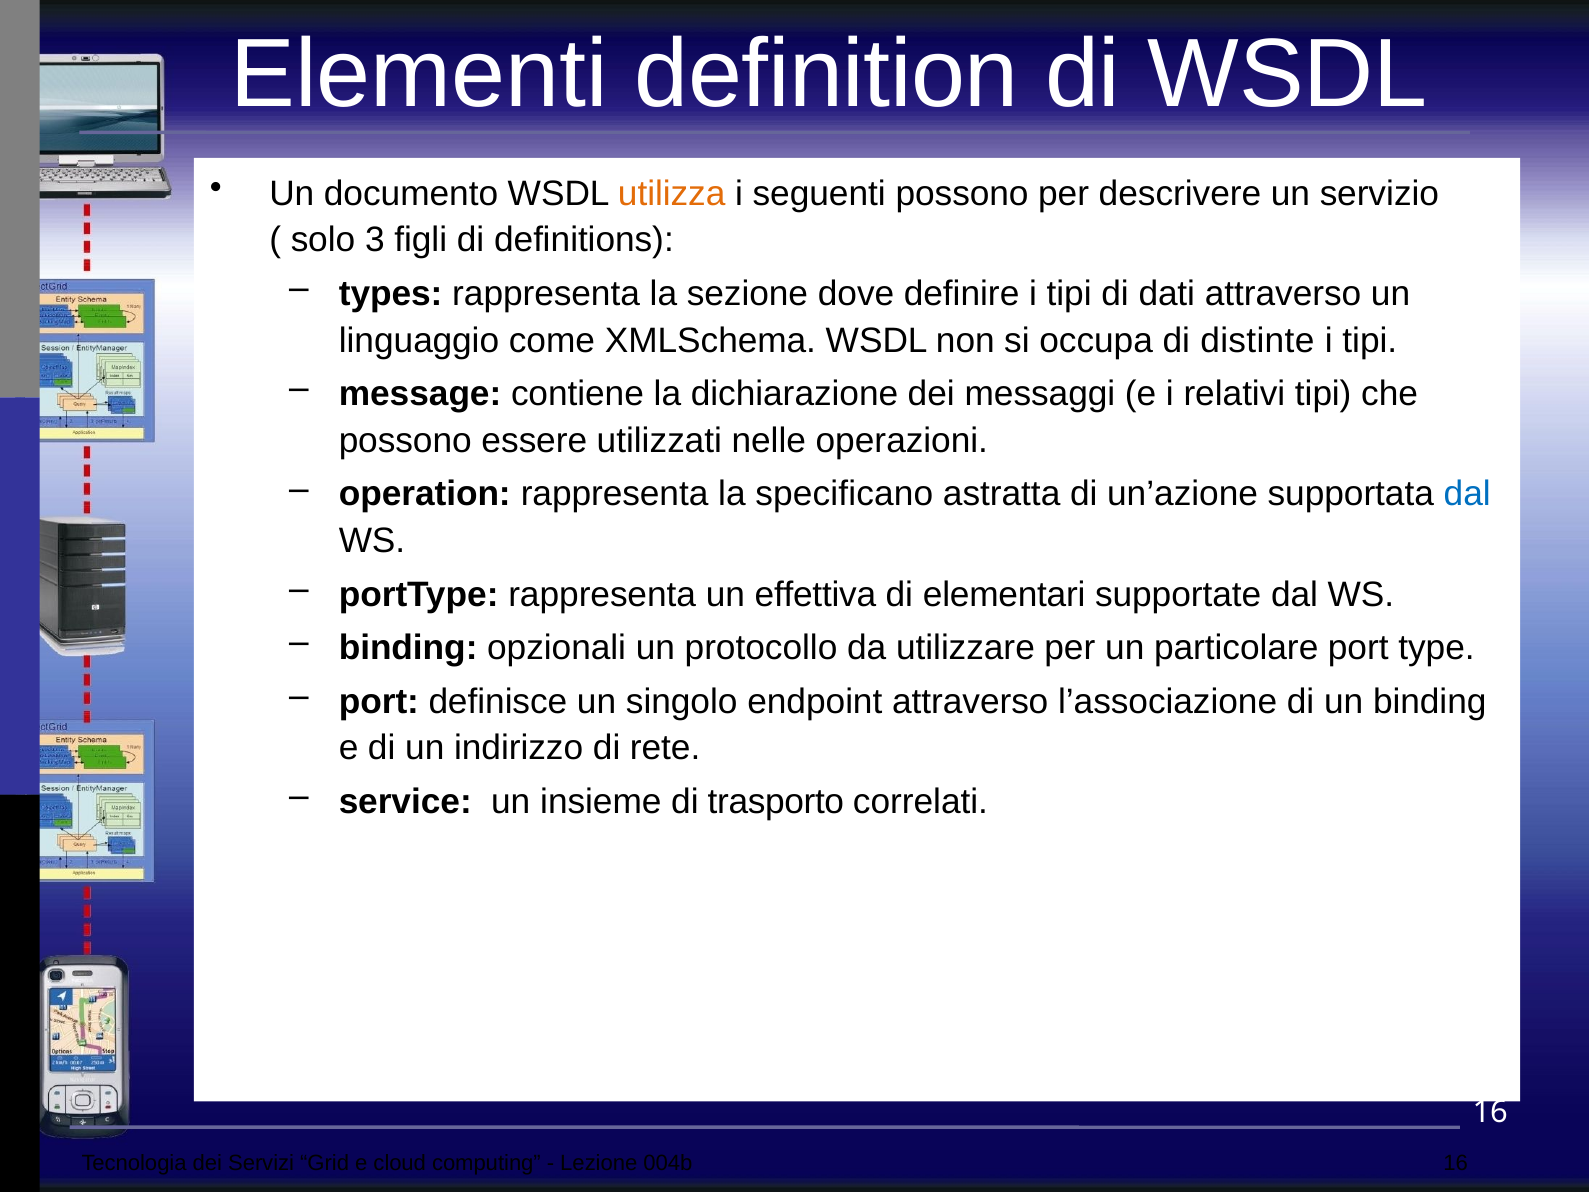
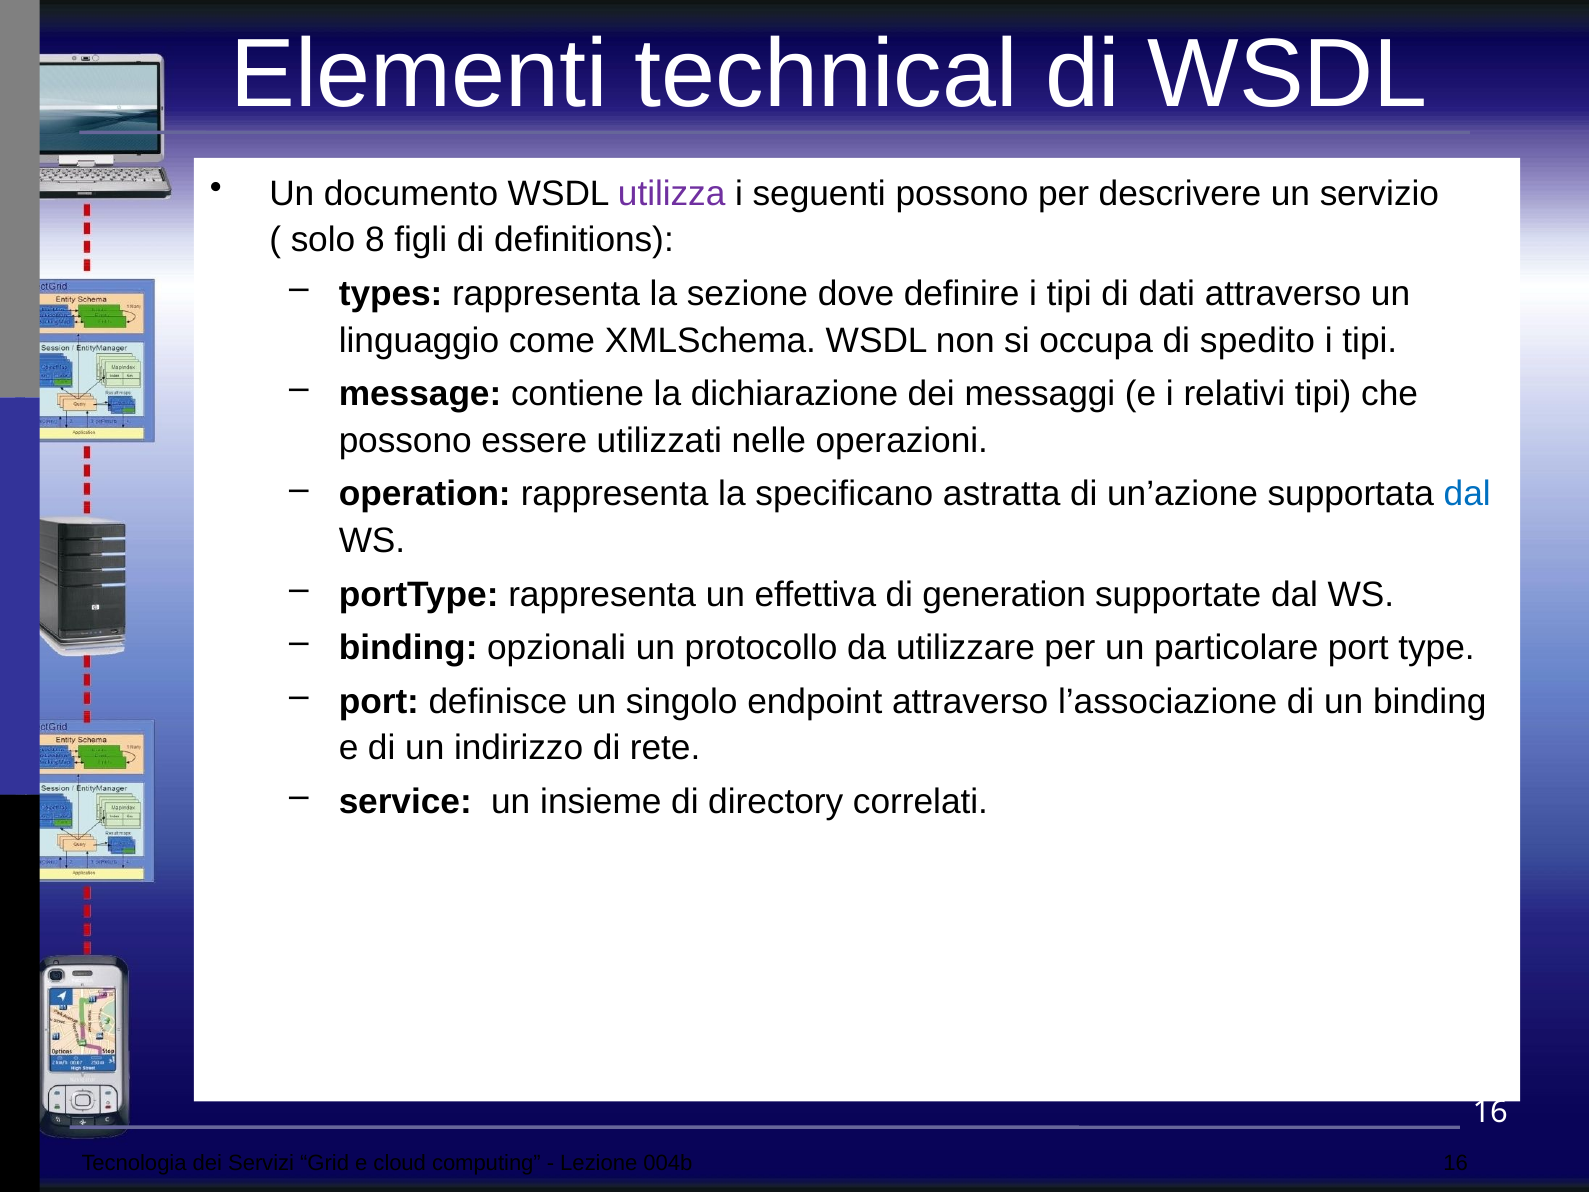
definition: definition -> technical (826, 75)
utilizza colour: orange -> purple (672, 194)
3: 3 -> 8 (375, 240)
distinte: distinte -> spedito (1257, 340)
elementari: elementari -> generation (1004, 594)
trasporto: trasporto -> directory (776, 802)
